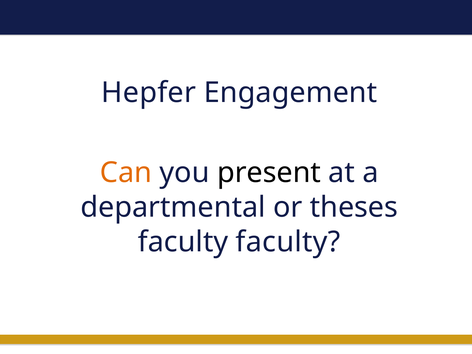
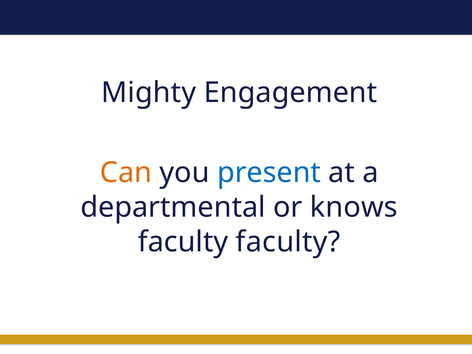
Hepfer: Hepfer -> Mighty (149, 93)
present colour: black -> blue (269, 173)
theses: theses -> knows (354, 207)
